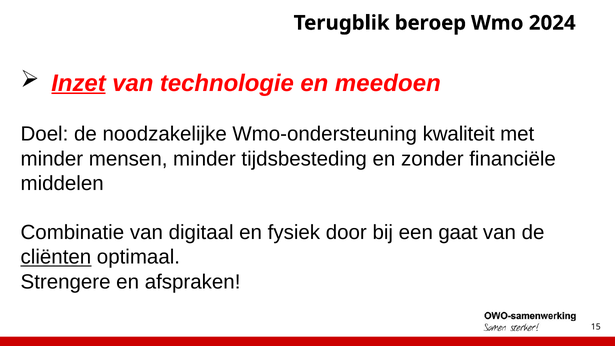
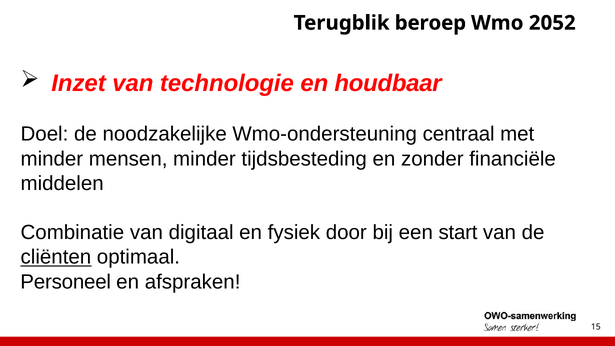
2024: 2024 -> 2052 (552, 23)
Inzet underline: present -> none (79, 83)
meedoen: meedoen -> houdbaar (388, 83)
kwaliteit: kwaliteit -> centraal (459, 134)
gaat: gaat -> start (458, 233)
Strengere: Strengere -> Personeel (66, 282)
